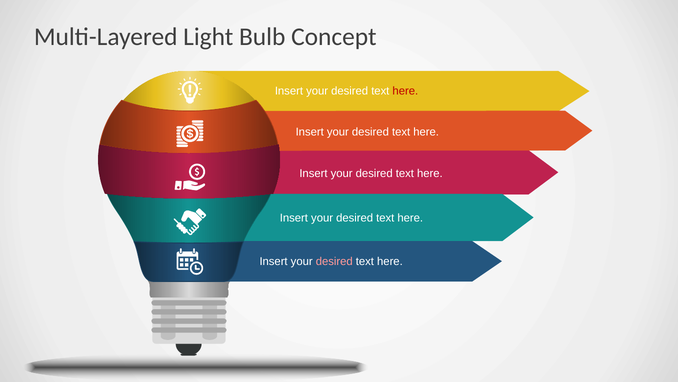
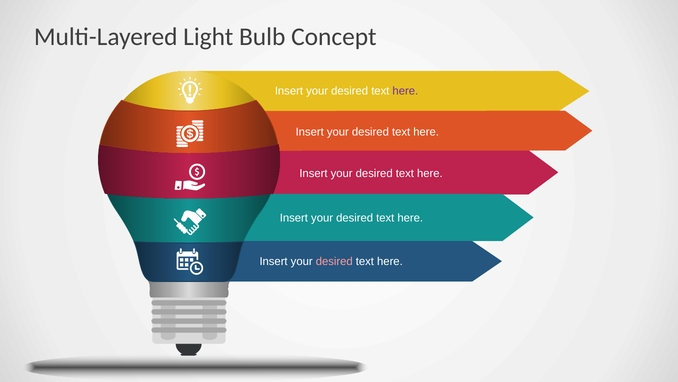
here colour: red -> purple (405, 91)
